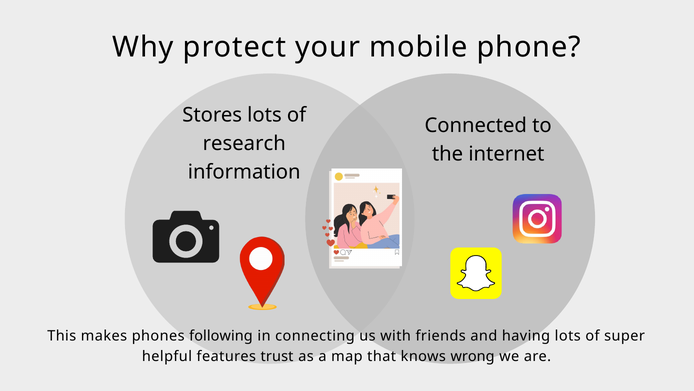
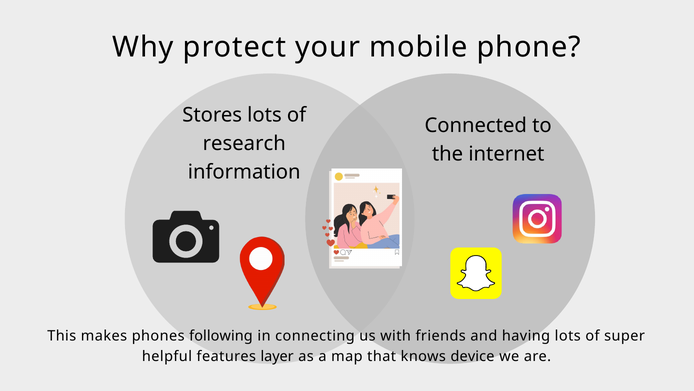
trust: trust -> layer (277, 356)
wrong: wrong -> device (473, 356)
